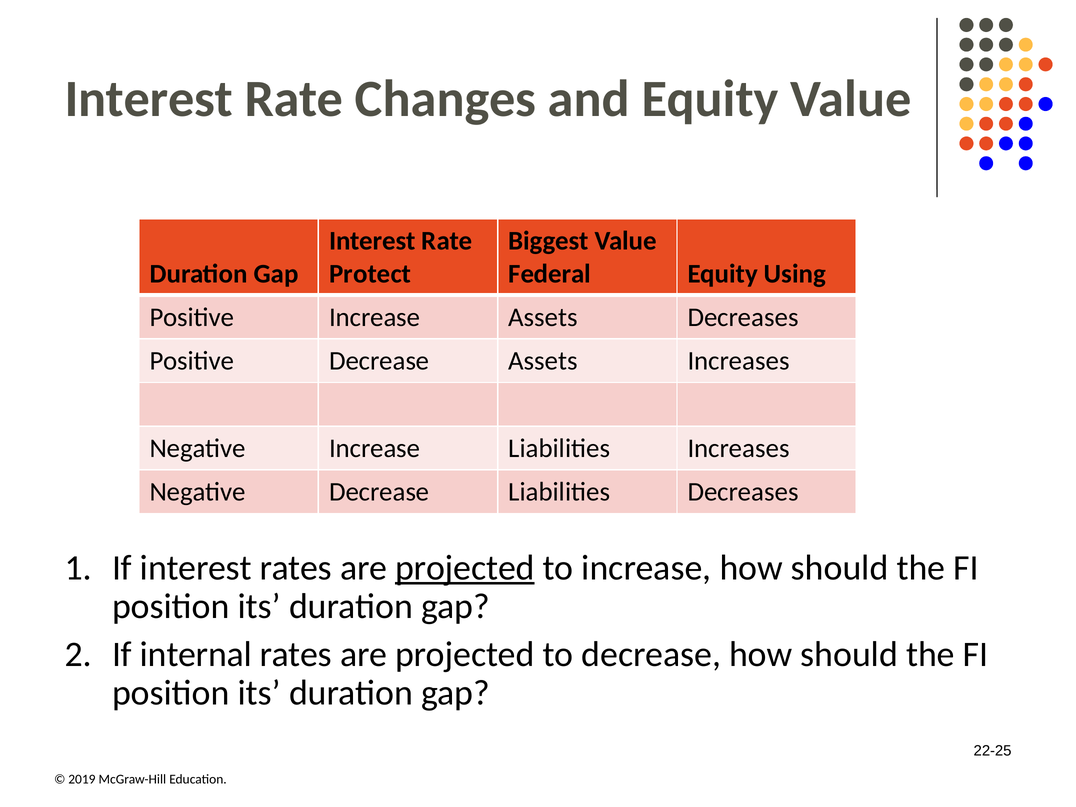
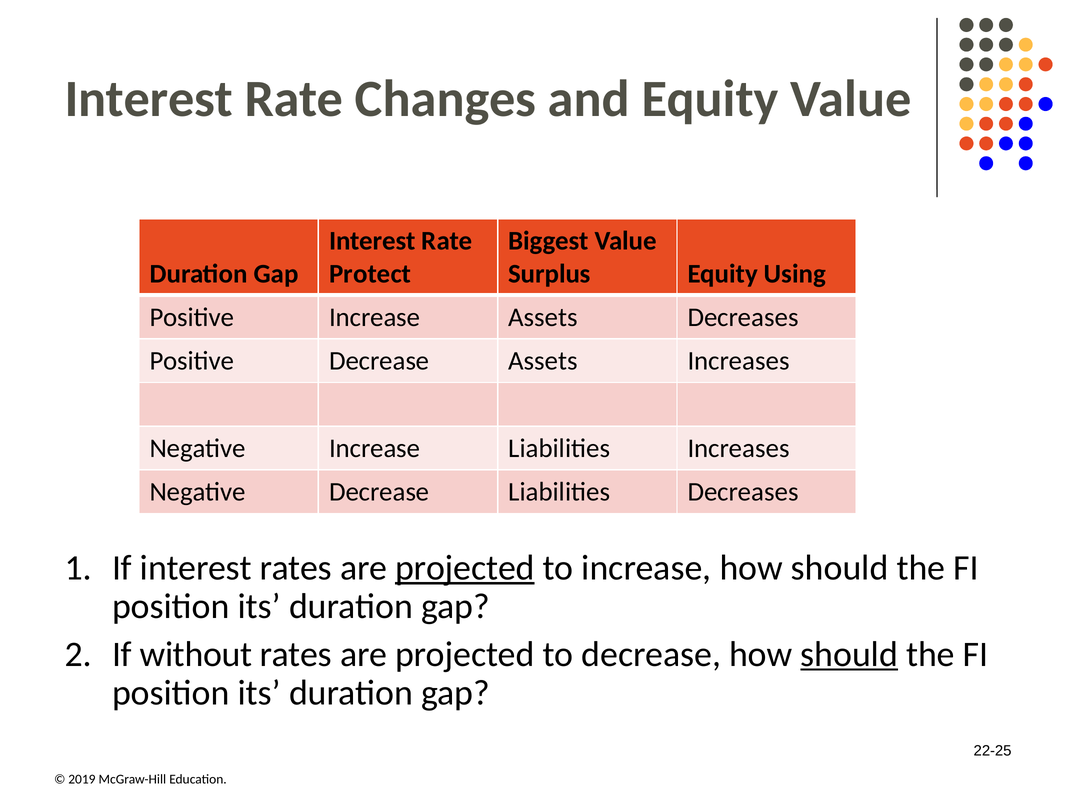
Federal: Federal -> Surplus (550, 274)
internal: internal -> without (196, 654)
should underline: none -> present (849, 654)
